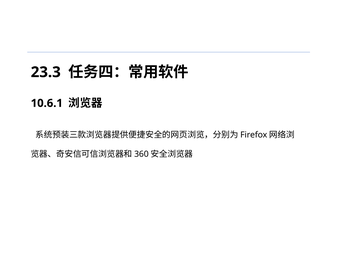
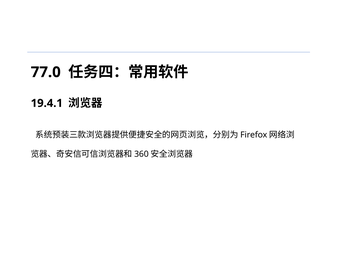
23.3: 23.3 -> 77.0 (46, 72)
10.6.1: 10.6.1 -> 19.4.1 (47, 103)
